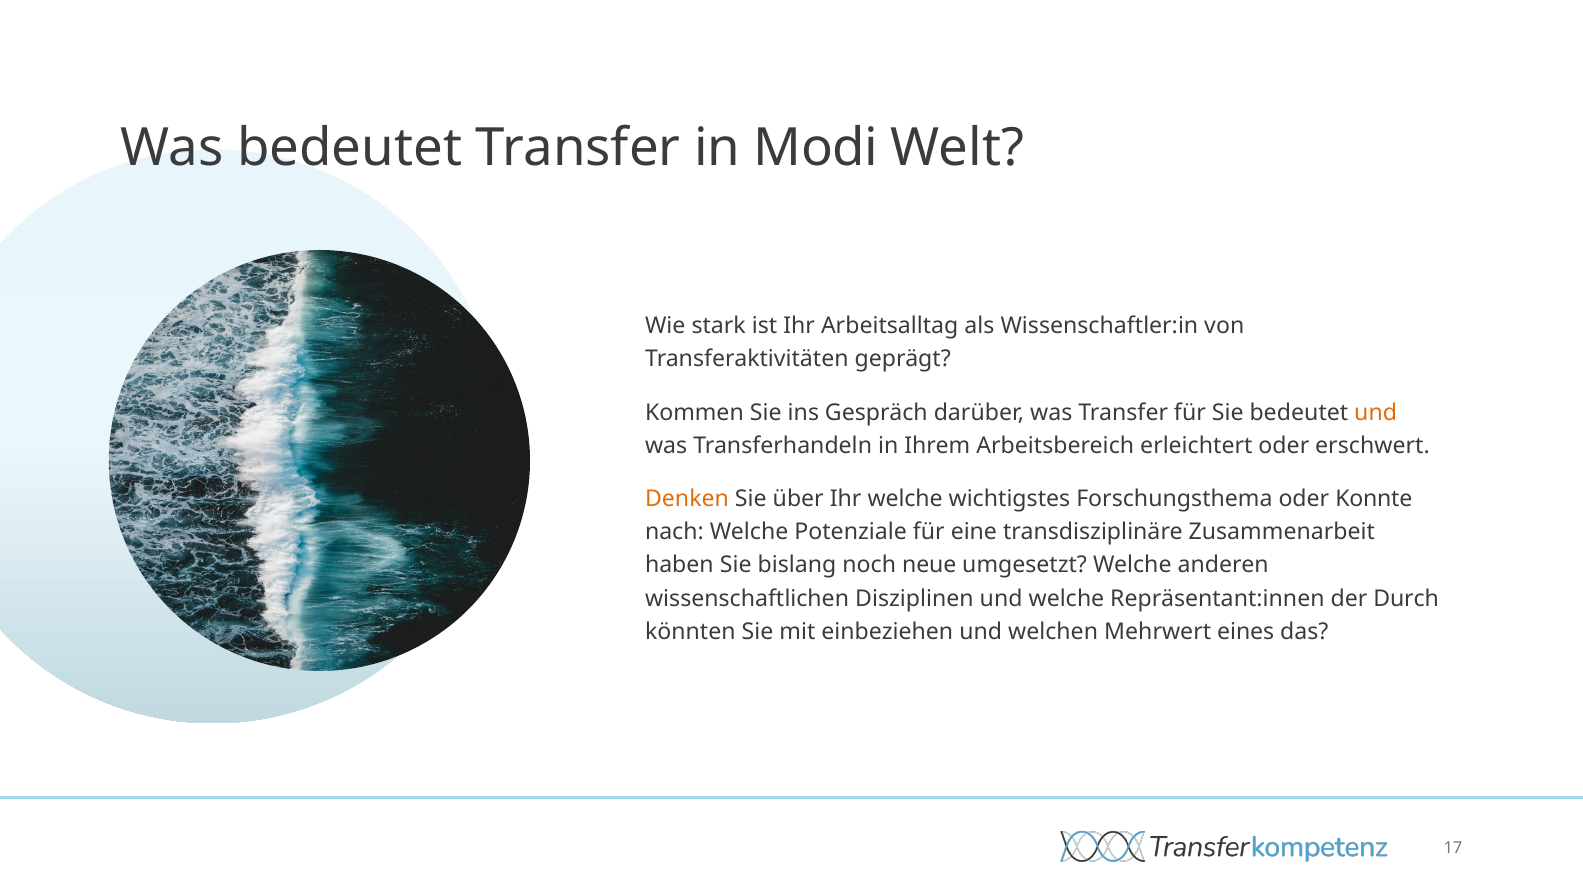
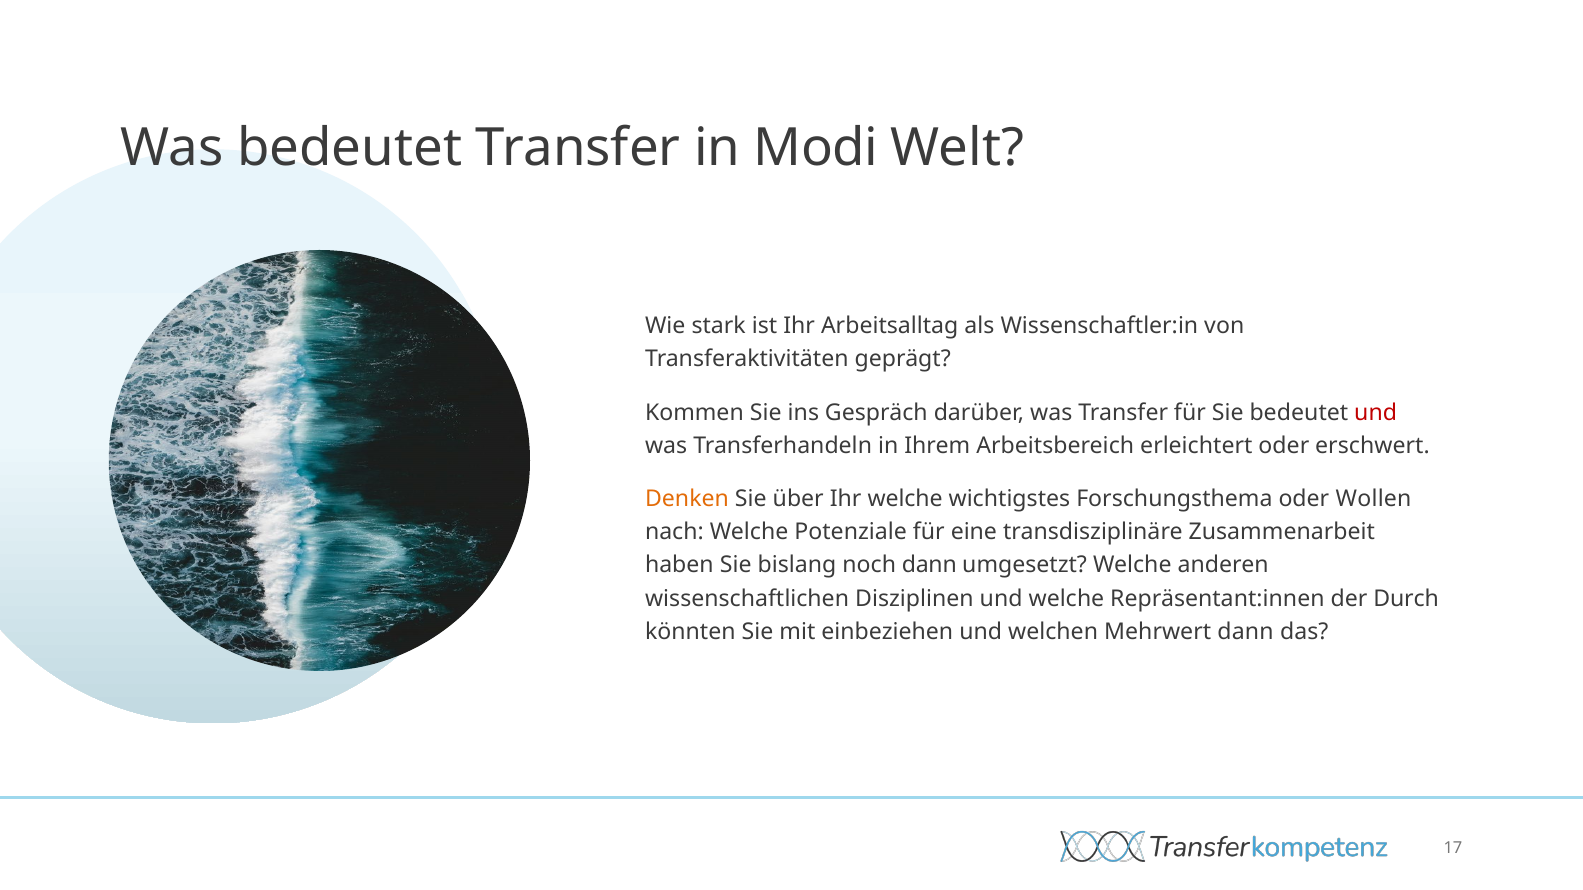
und colour: orange -> red (1376, 413)
Konnte: Konnte -> Wollen (1374, 499)
noch neue: neue -> dann (929, 565)
Mehrwert eines: eines -> dann (1246, 632)
